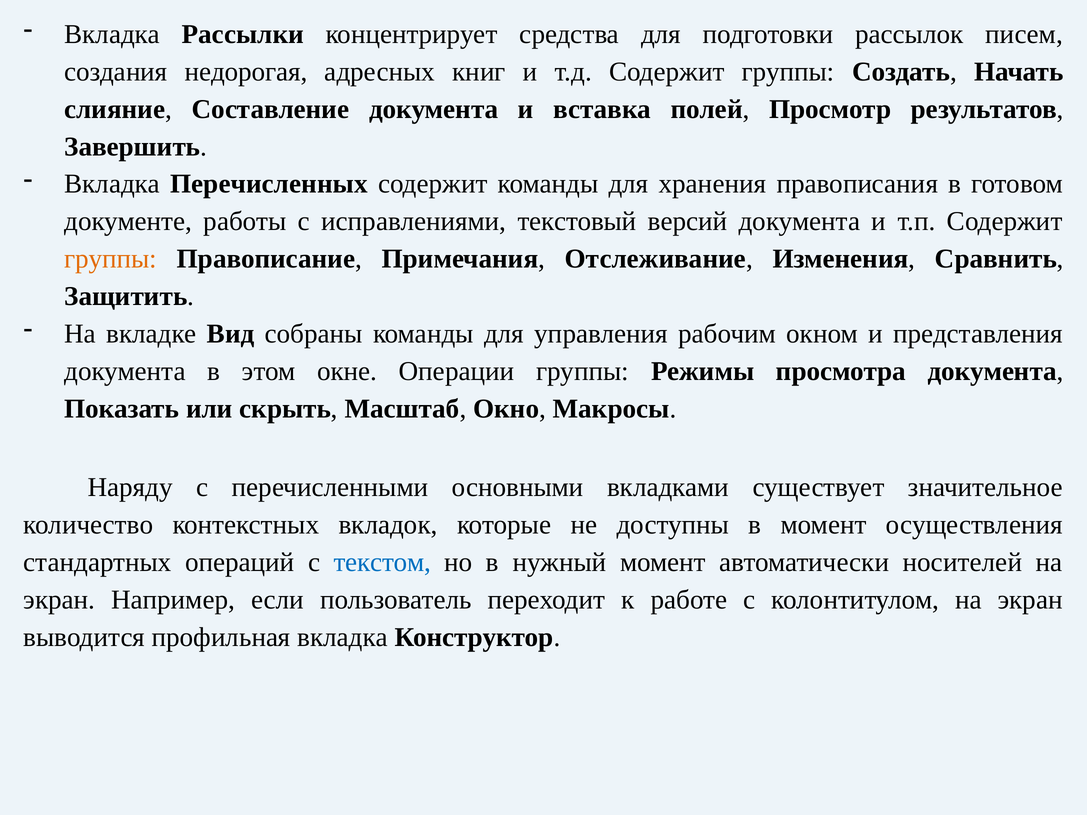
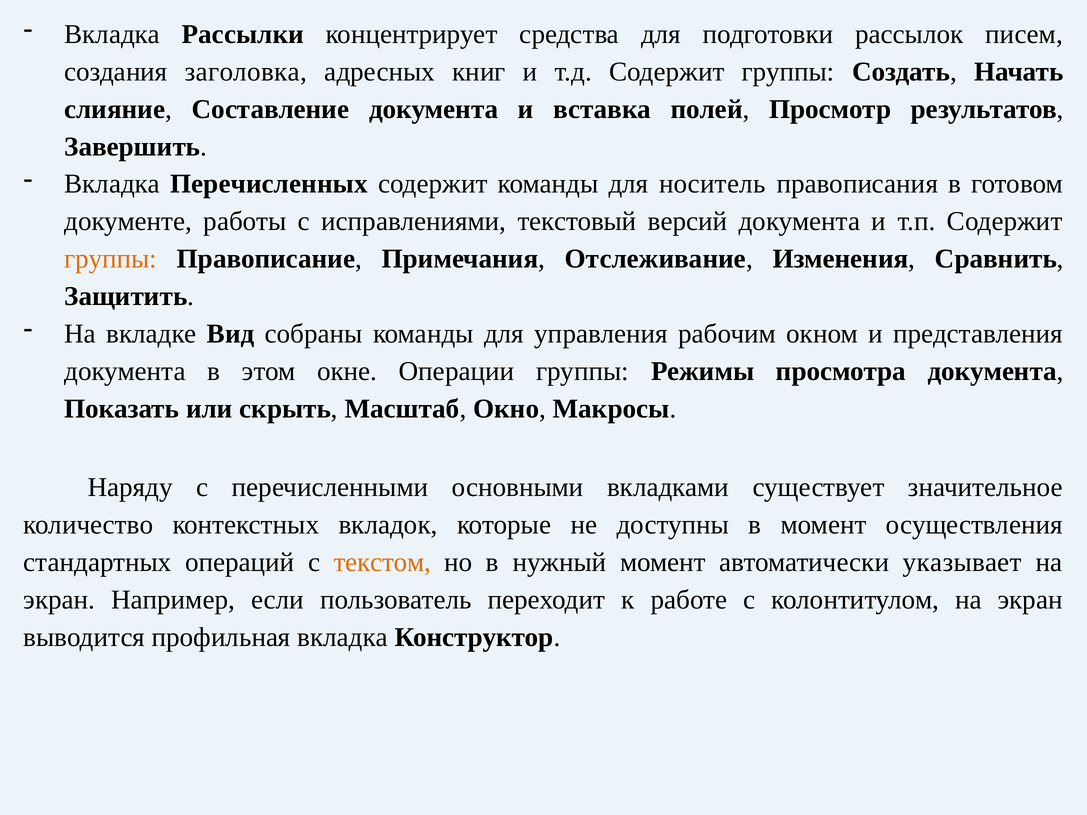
недорогая: недорогая -> заголовка (246, 72)
хранения: хранения -> носитель (712, 184)
текстом colour: blue -> orange (382, 562)
носителей: носителей -> указывает (962, 562)
